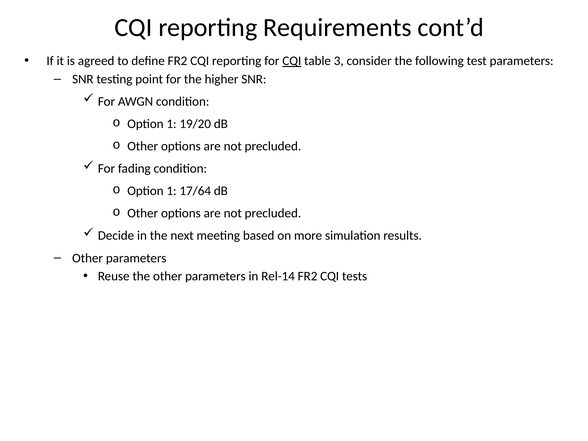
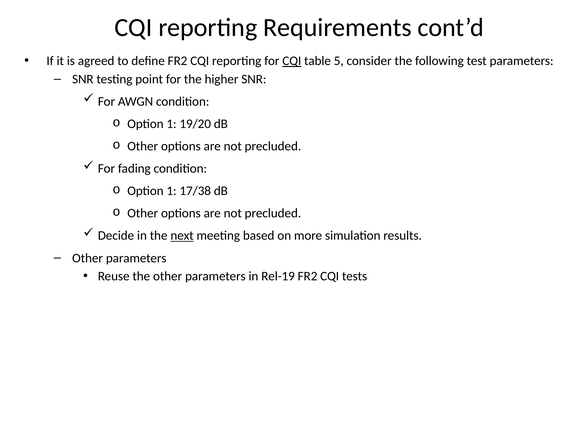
3: 3 -> 5 (339, 61)
17/64: 17/64 -> 17/38 (195, 191)
next underline: none -> present (182, 236)
Rel-14: Rel-14 -> Rel-19 (278, 276)
